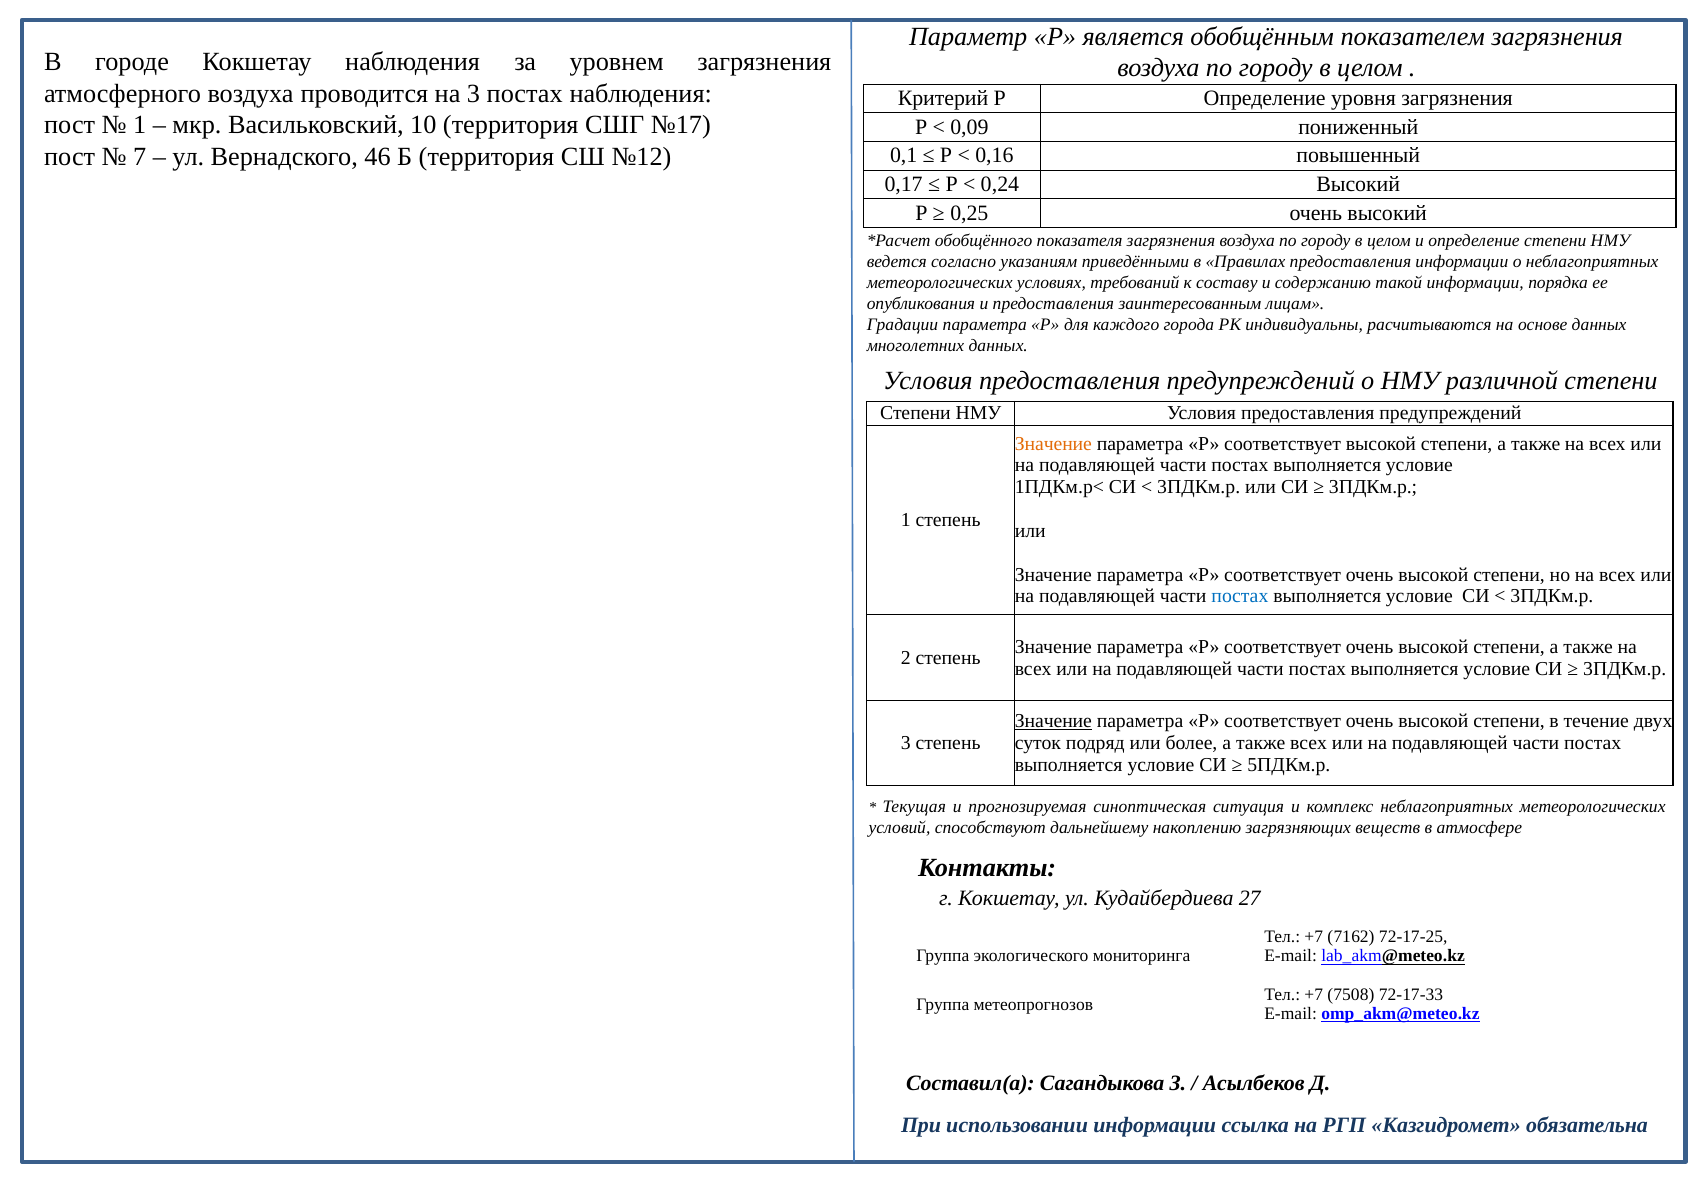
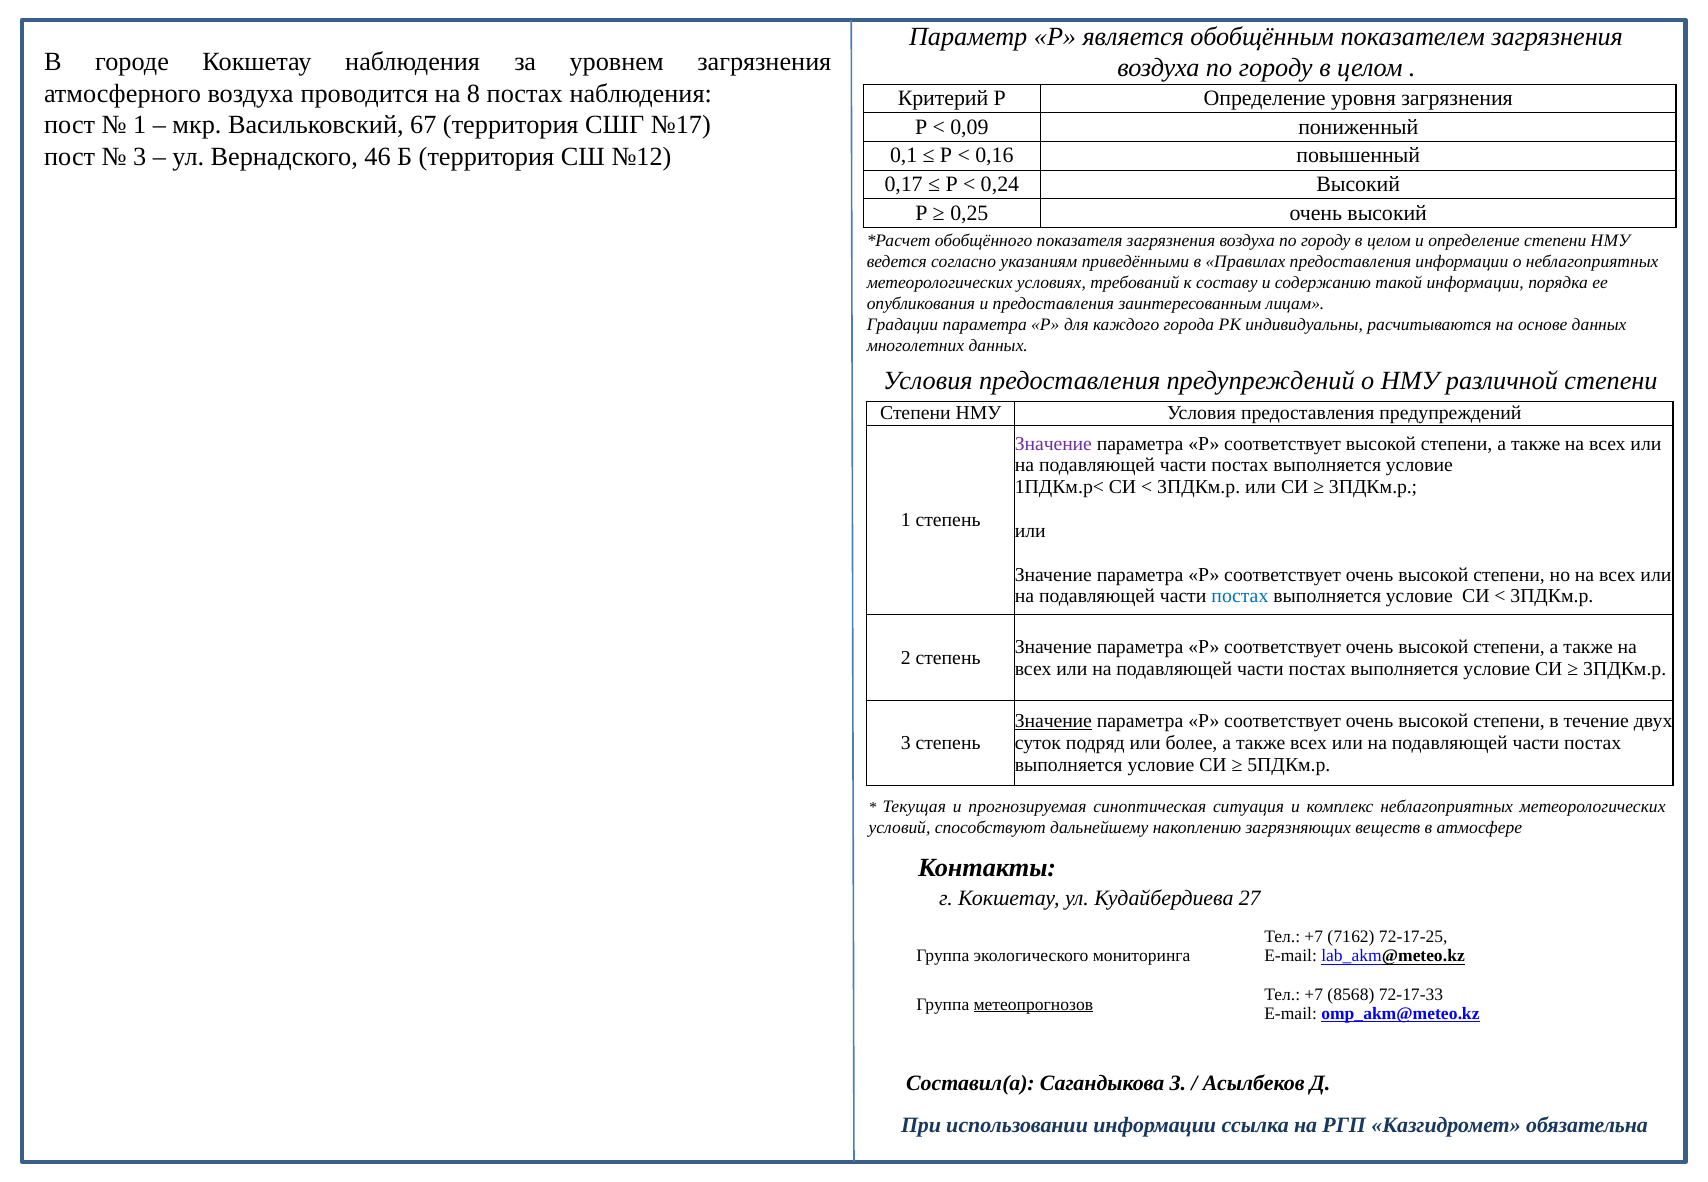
на 3: 3 -> 8 (474, 94)
10: 10 -> 67 (423, 125)
7: 7 -> 3 (140, 157)
Значение colour: orange -> purple (1053, 444)
7508: 7508 -> 8568 (1351, 995)
метеопрогнозов underline: none -> present (1033, 1005)
